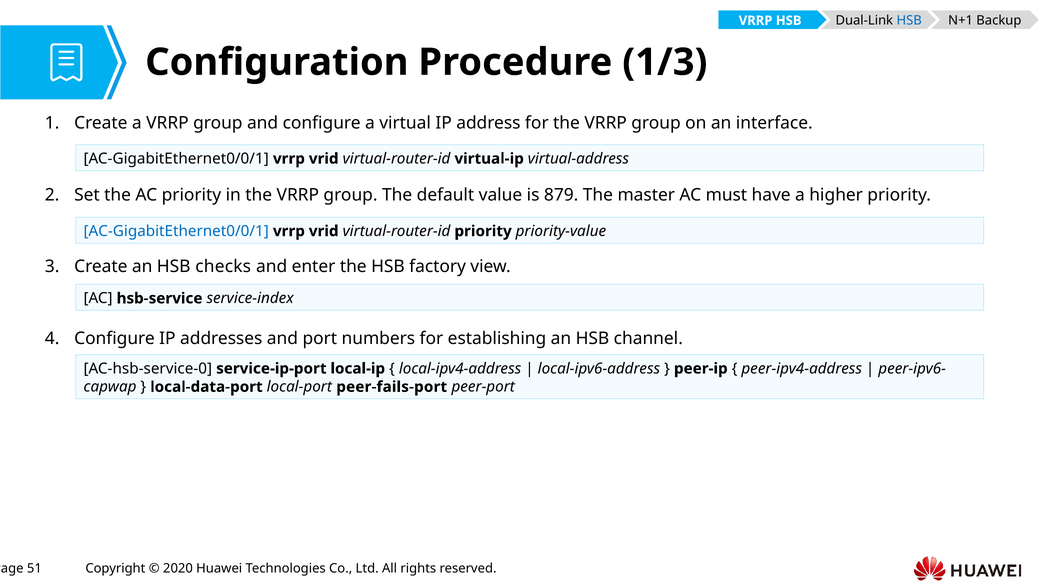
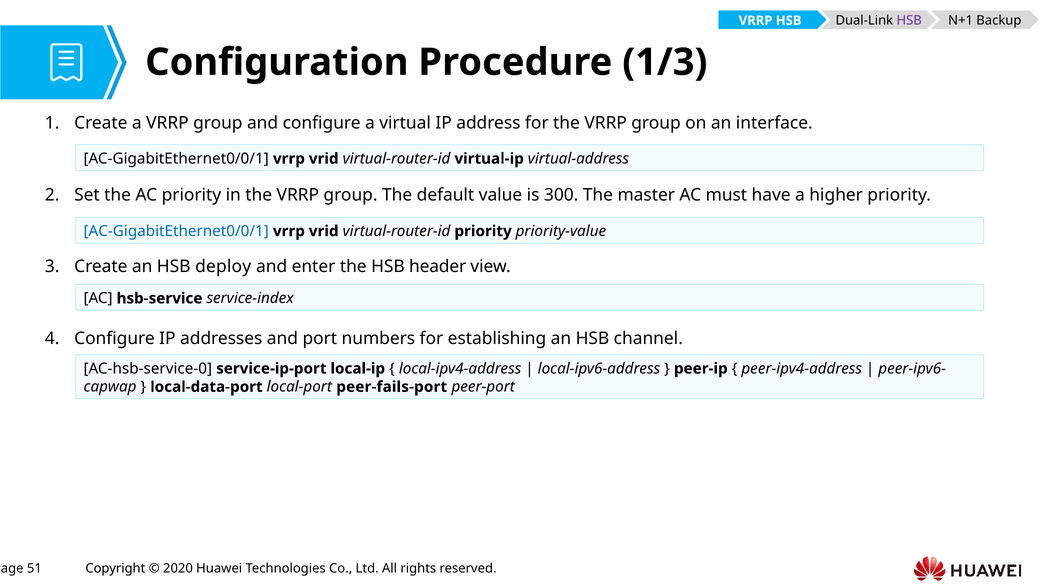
HSB colour: blue -> purple (909, 21)
879: 879 -> 300 (561, 195)
checks: checks -> deploy (223, 267)
factory: factory -> header (438, 267)
